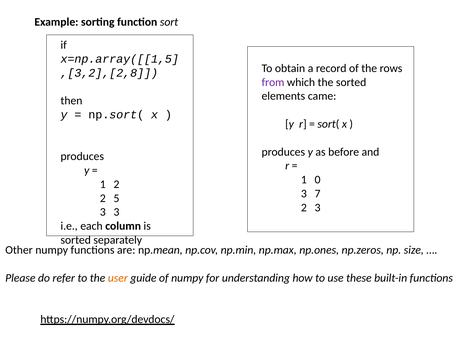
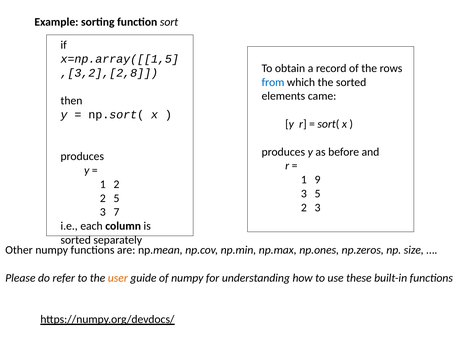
from colour: purple -> blue (273, 82)
0: 0 -> 9 (318, 180)
3 7: 7 -> 5 (318, 194)
3 3: 3 -> 7 (116, 212)
